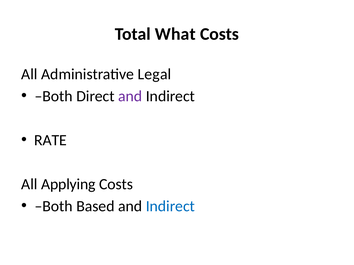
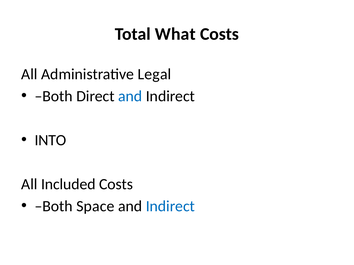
and colour: purple -> blue (130, 96)
RATE: RATE -> INTO (50, 140)
Applying: Applying -> Included (68, 184)
Based: Based -> Space (95, 206)
